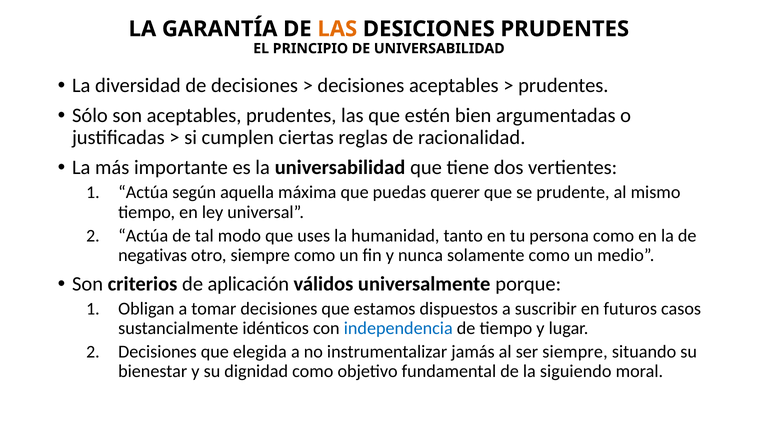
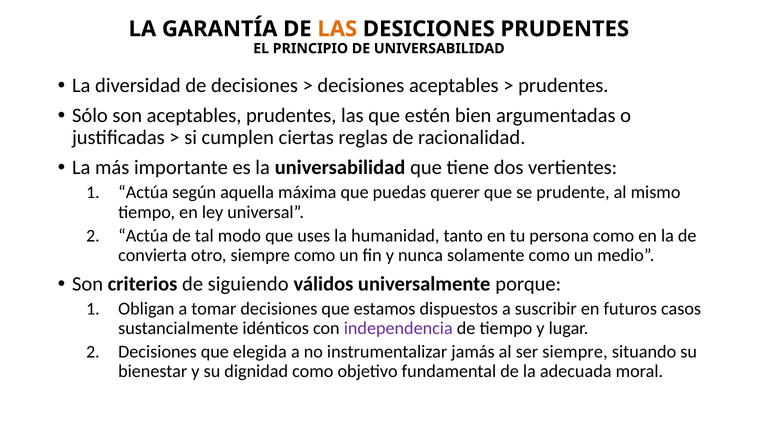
negativas: negativas -> convierta (153, 255)
aplicación: aplicación -> siguiendo (248, 284)
independencia colour: blue -> purple (398, 329)
siguiendo: siguiendo -> adecuada (576, 372)
